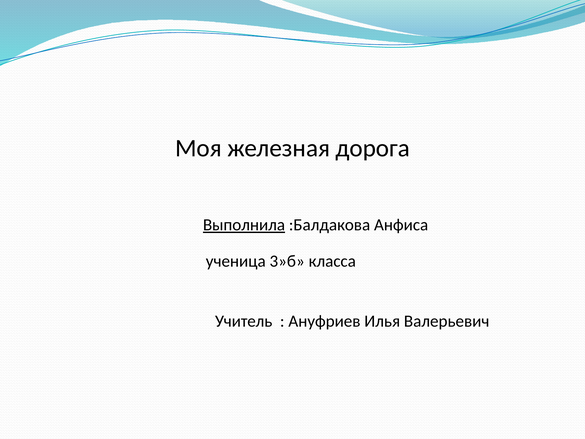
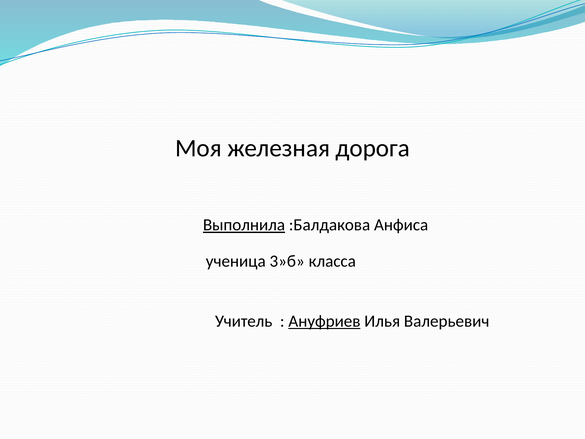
Ануфриев underline: none -> present (324, 321)
